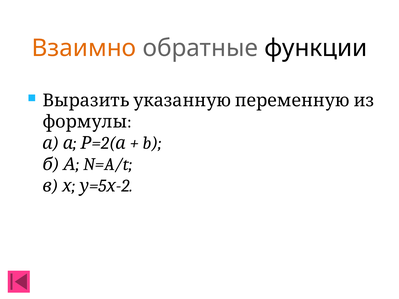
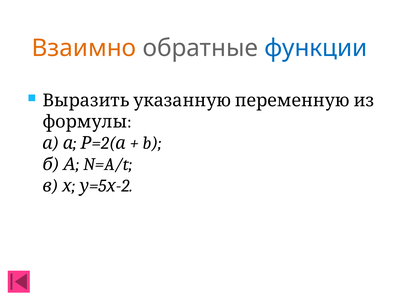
функции colour: black -> blue (316, 48)
